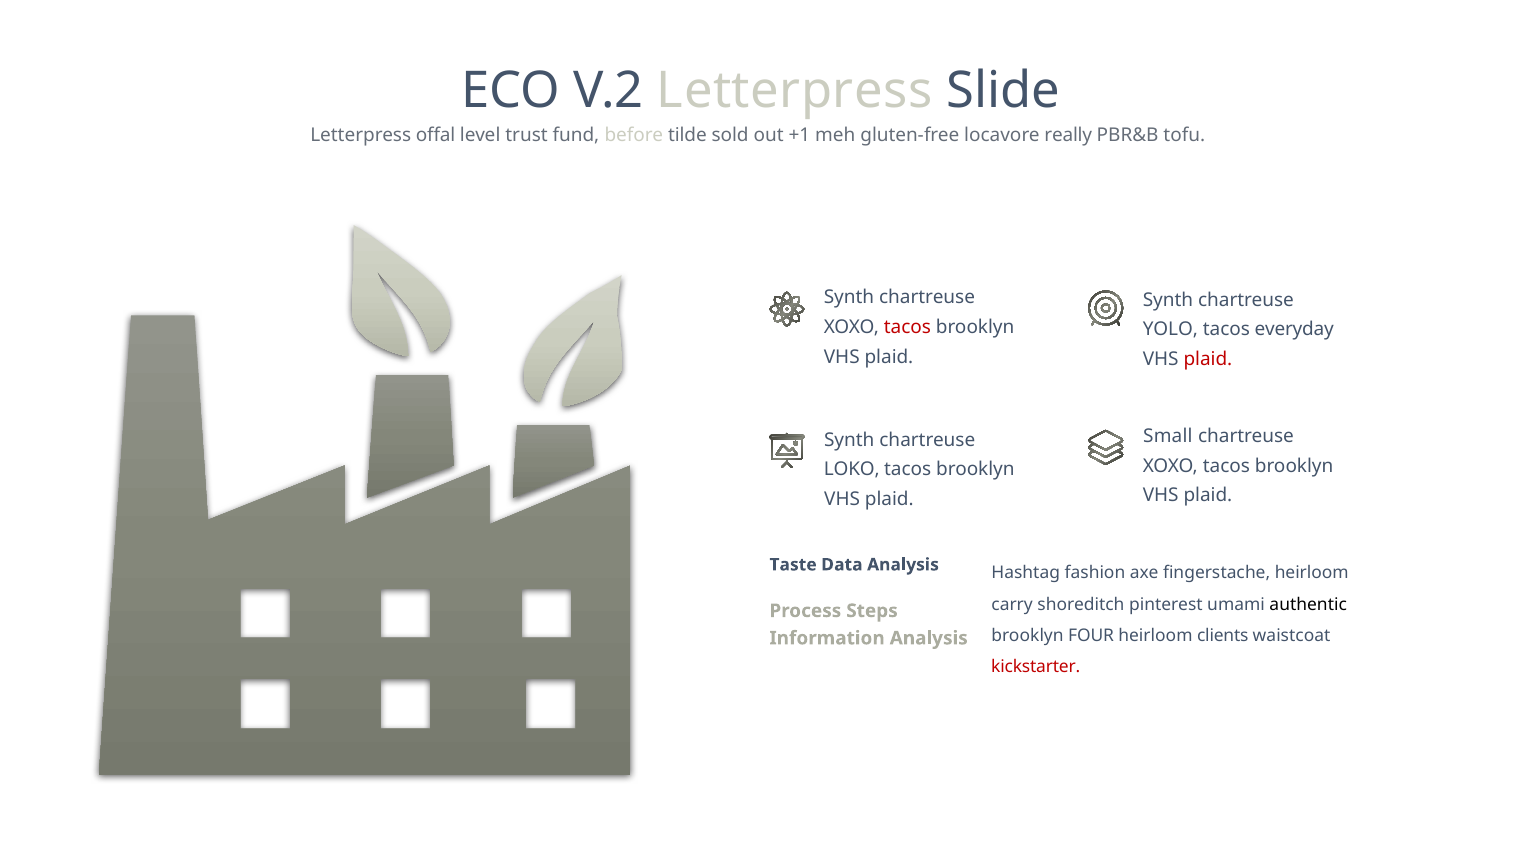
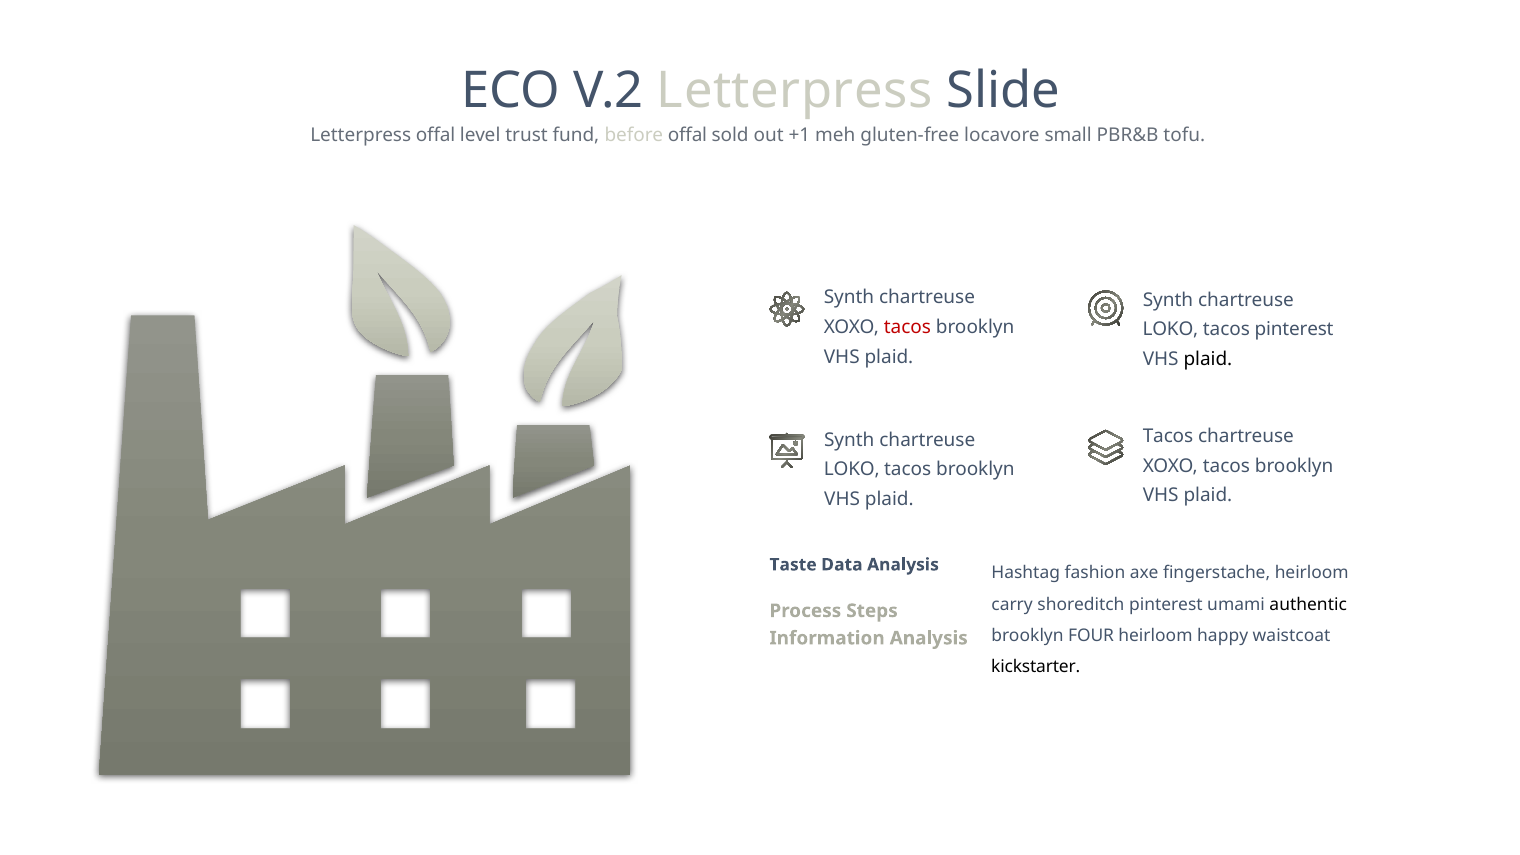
before tilde: tilde -> offal (687, 135)
really: really -> small (1068, 135)
YOLO: YOLO -> LOKO (1170, 330)
tacos everyday: everyday -> pinterest (1294, 330)
plaid colour: red -> black (1208, 359)
Small: Small -> Tacos (1168, 436)
clients: clients -> happy (1223, 636)
kickstarter colour: red -> black (1036, 667)
